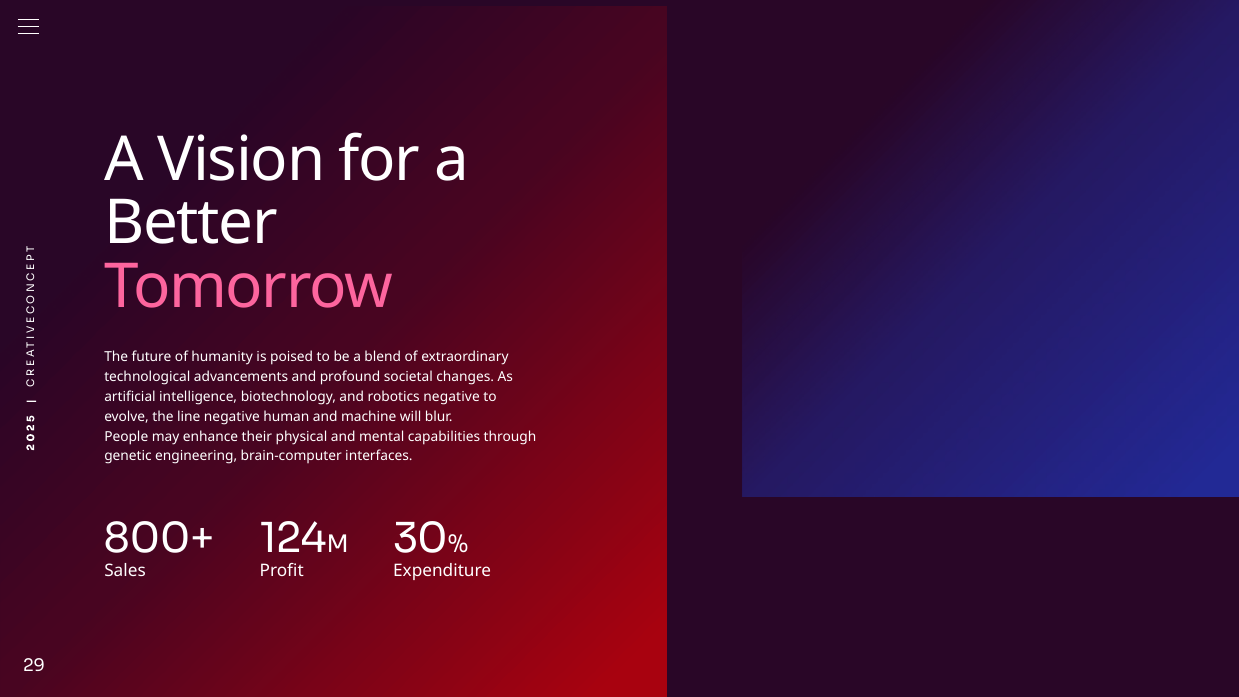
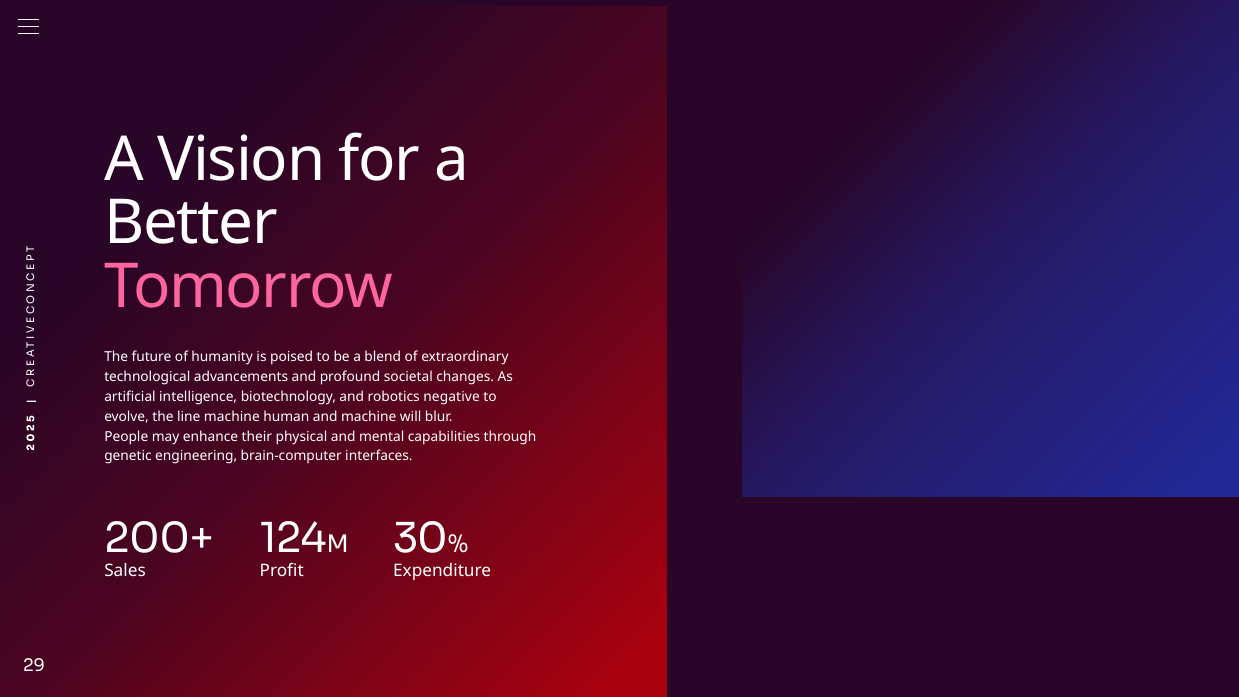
line negative: negative -> machine (232, 417)
800+: 800+ -> 200+ (159, 539)
